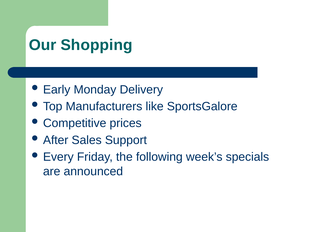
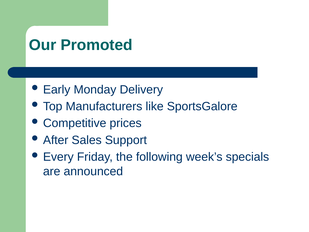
Shopping: Shopping -> Promoted (97, 45)
